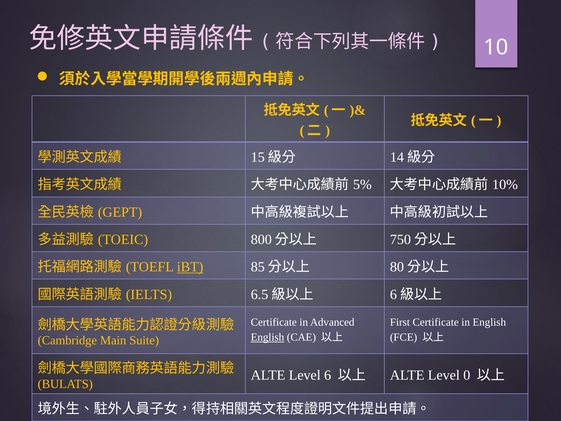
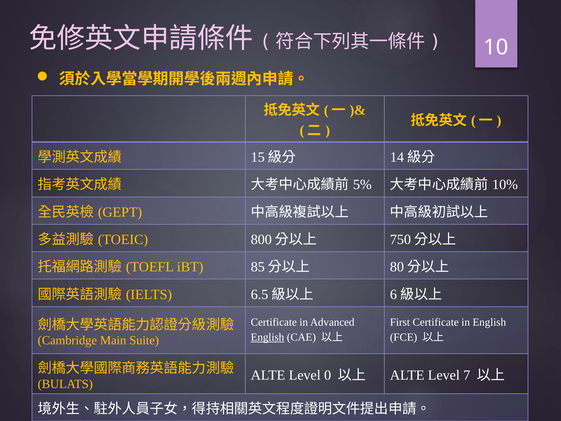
iBT underline: present -> none (190, 267)
6: 6 -> 0 (328, 375)
0: 0 -> 7 (467, 375)
